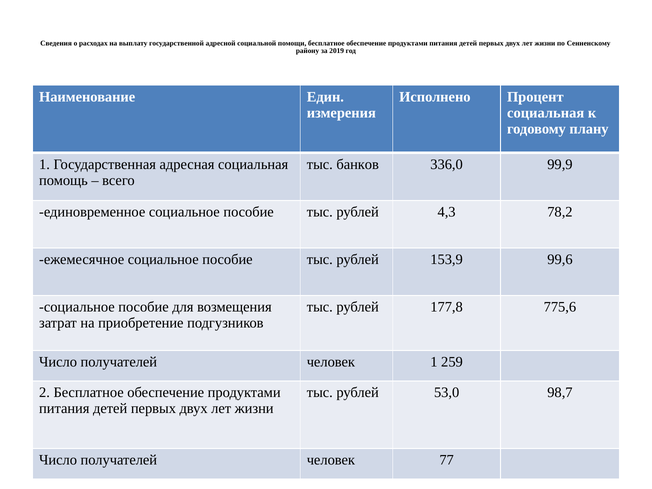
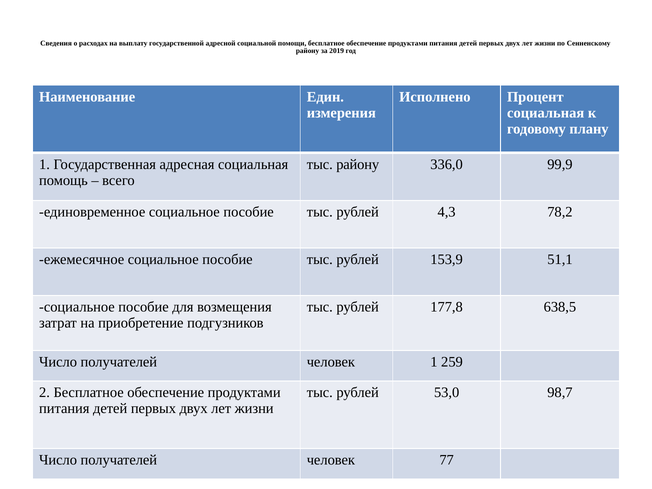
тыс банков: банков -> району (358, 164)
99,6: 99,6 -> 51,1 (560, 259)
775,6: 775,6 -> 638,5 (560, 307)
